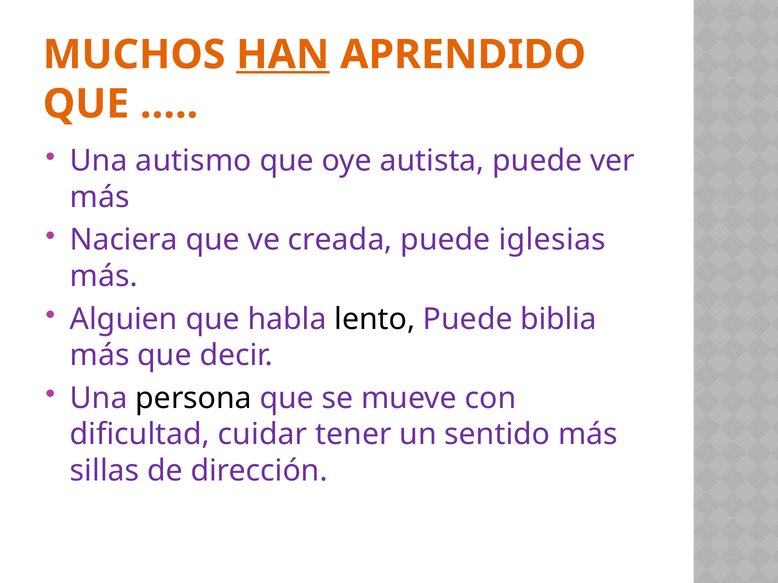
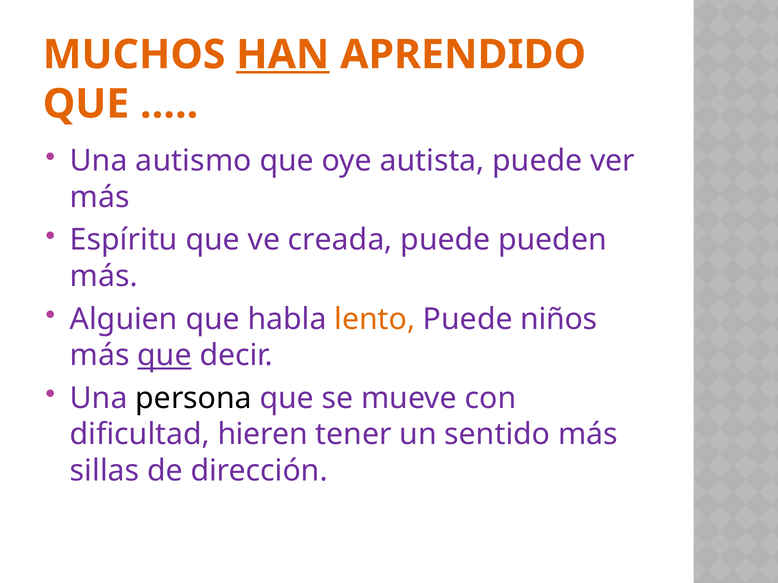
Naciera: Naciera -> Espíritu (124, 240)
iglesias: iglesias -> pueden (552, 240)
lento colour: black -> orange (375, 319)
biblia: biblia -> niños (559, 319)
que underline: none -> present (165, 356)
cuidar: cuidar -> hieren (263, 435)
